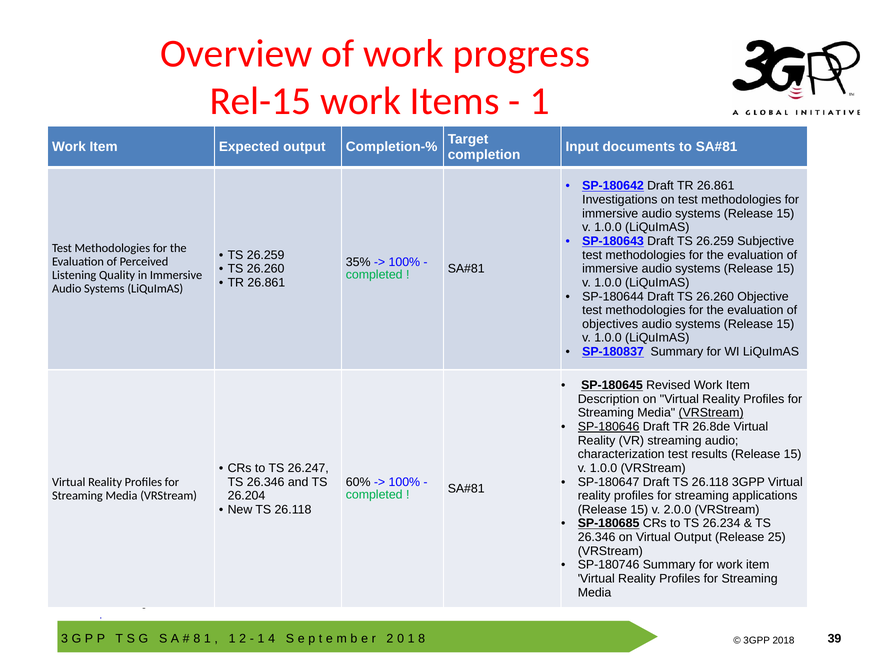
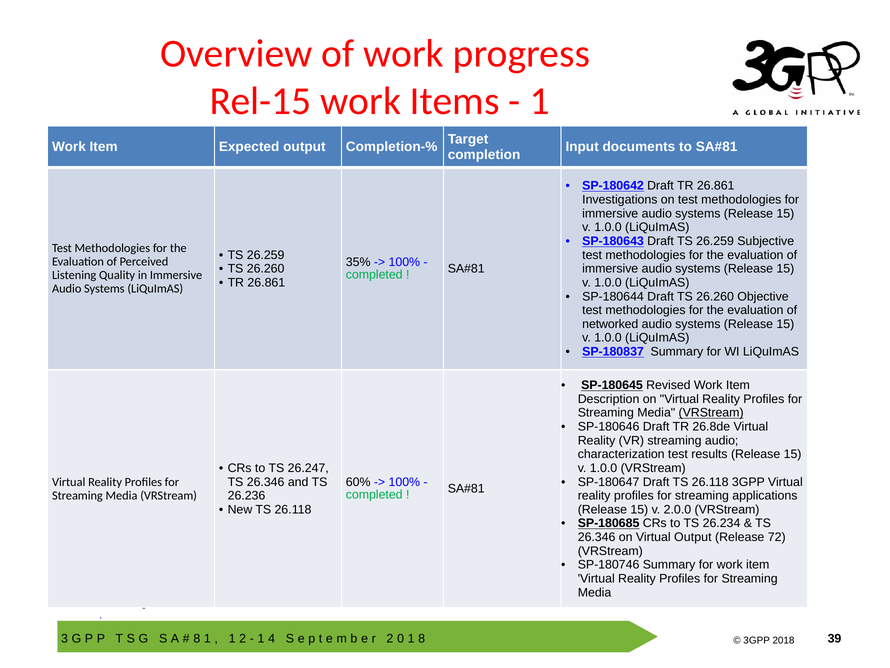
objectives: objectives -> networked (610, 324)
SP-180646 underline: present -> none (609, 426)
26.204: 26.204 -> 26.236 (246, 495)
25: 25 -> 72 (777, 537)
